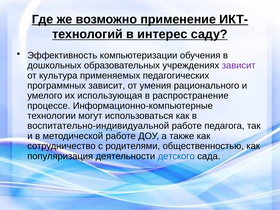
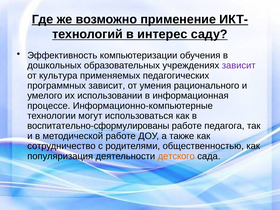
использующая: использующая -> использовании (110, 96)
распространение: распространение -> информационная (191, 96)
воспитательно-индивидуальной: воспитательно-индивидуальной -> воспитательно-сформулированы (98, 126)
детского colour: blue -> orange (176, 156)
